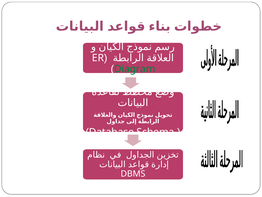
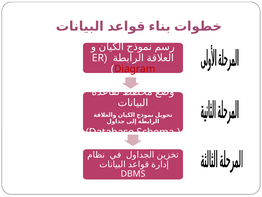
Diagram colour: green -> red (135, 69)
